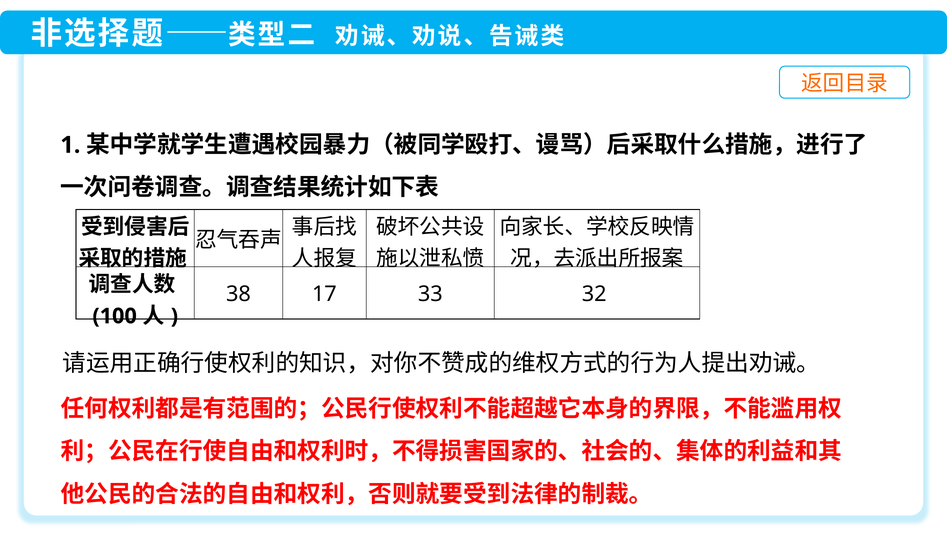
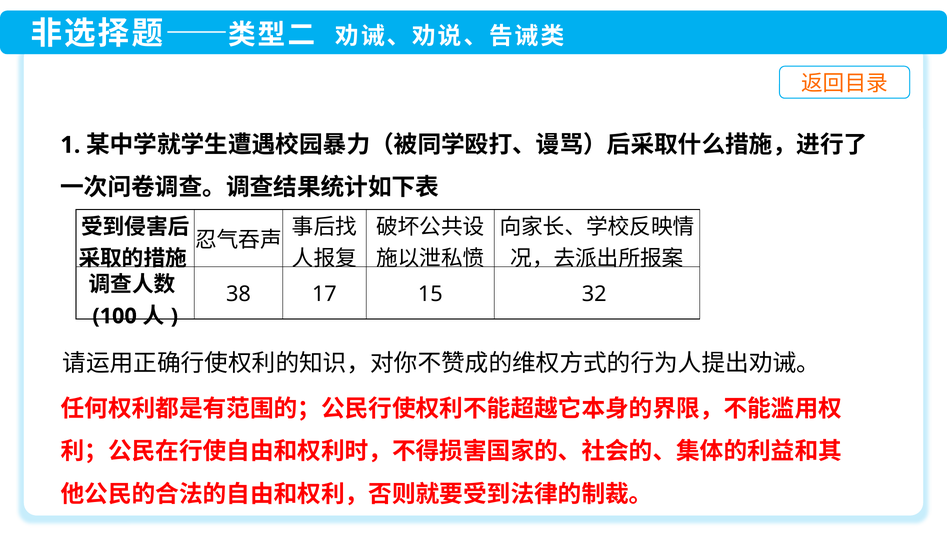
33: 33 -> 15 (430, 294)
